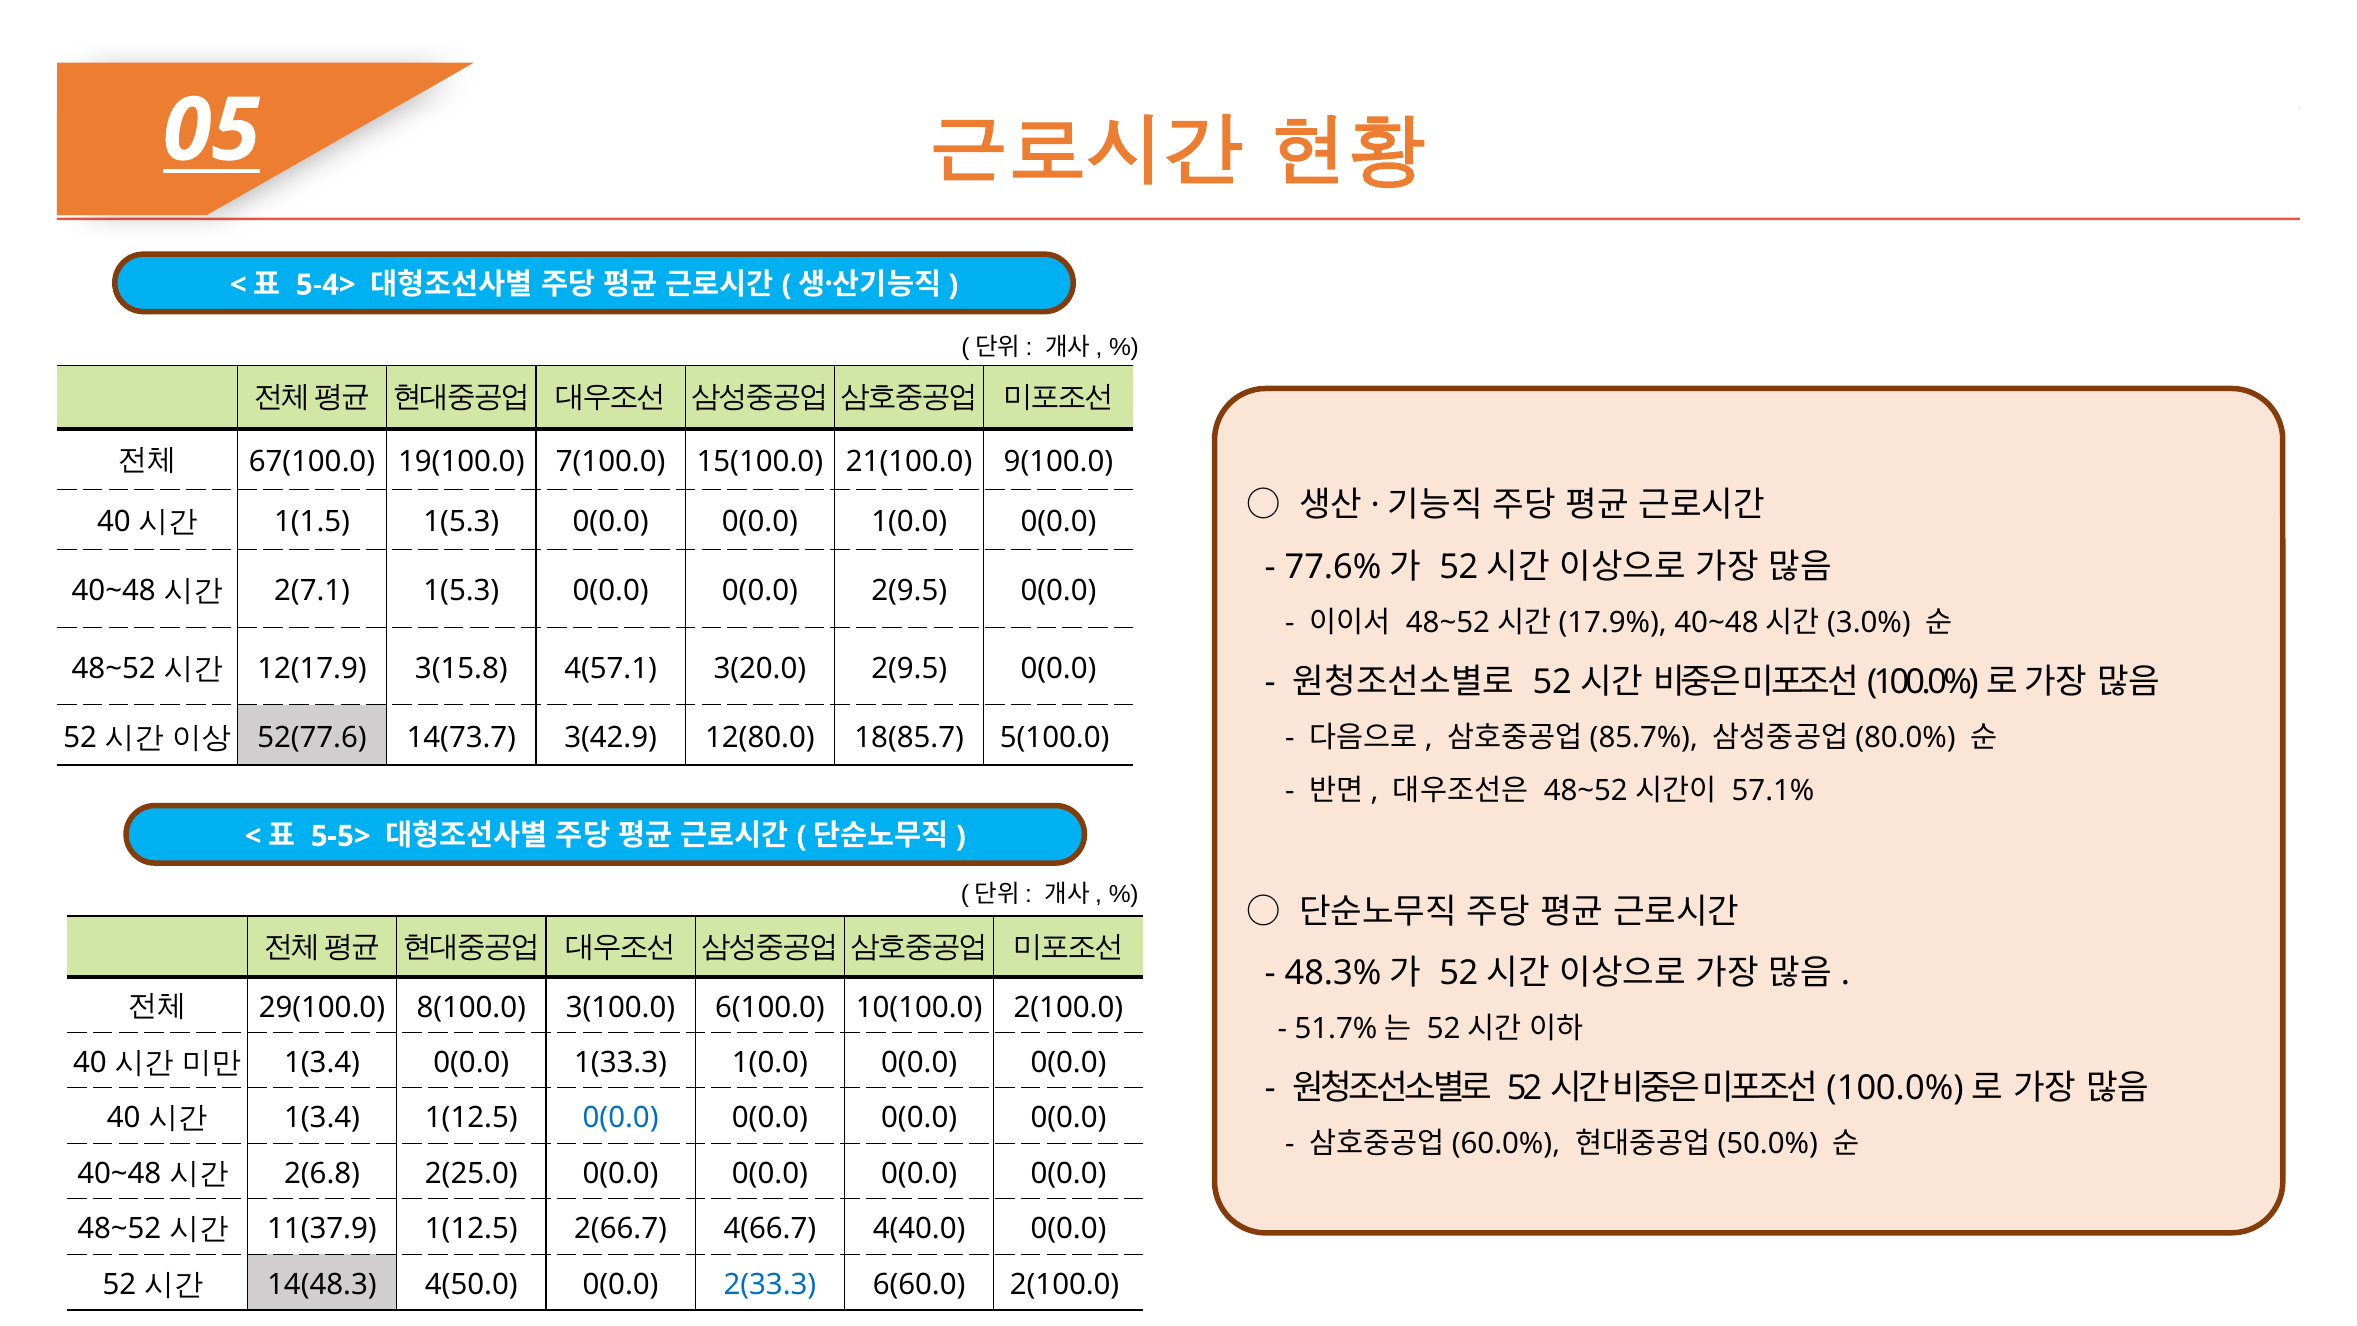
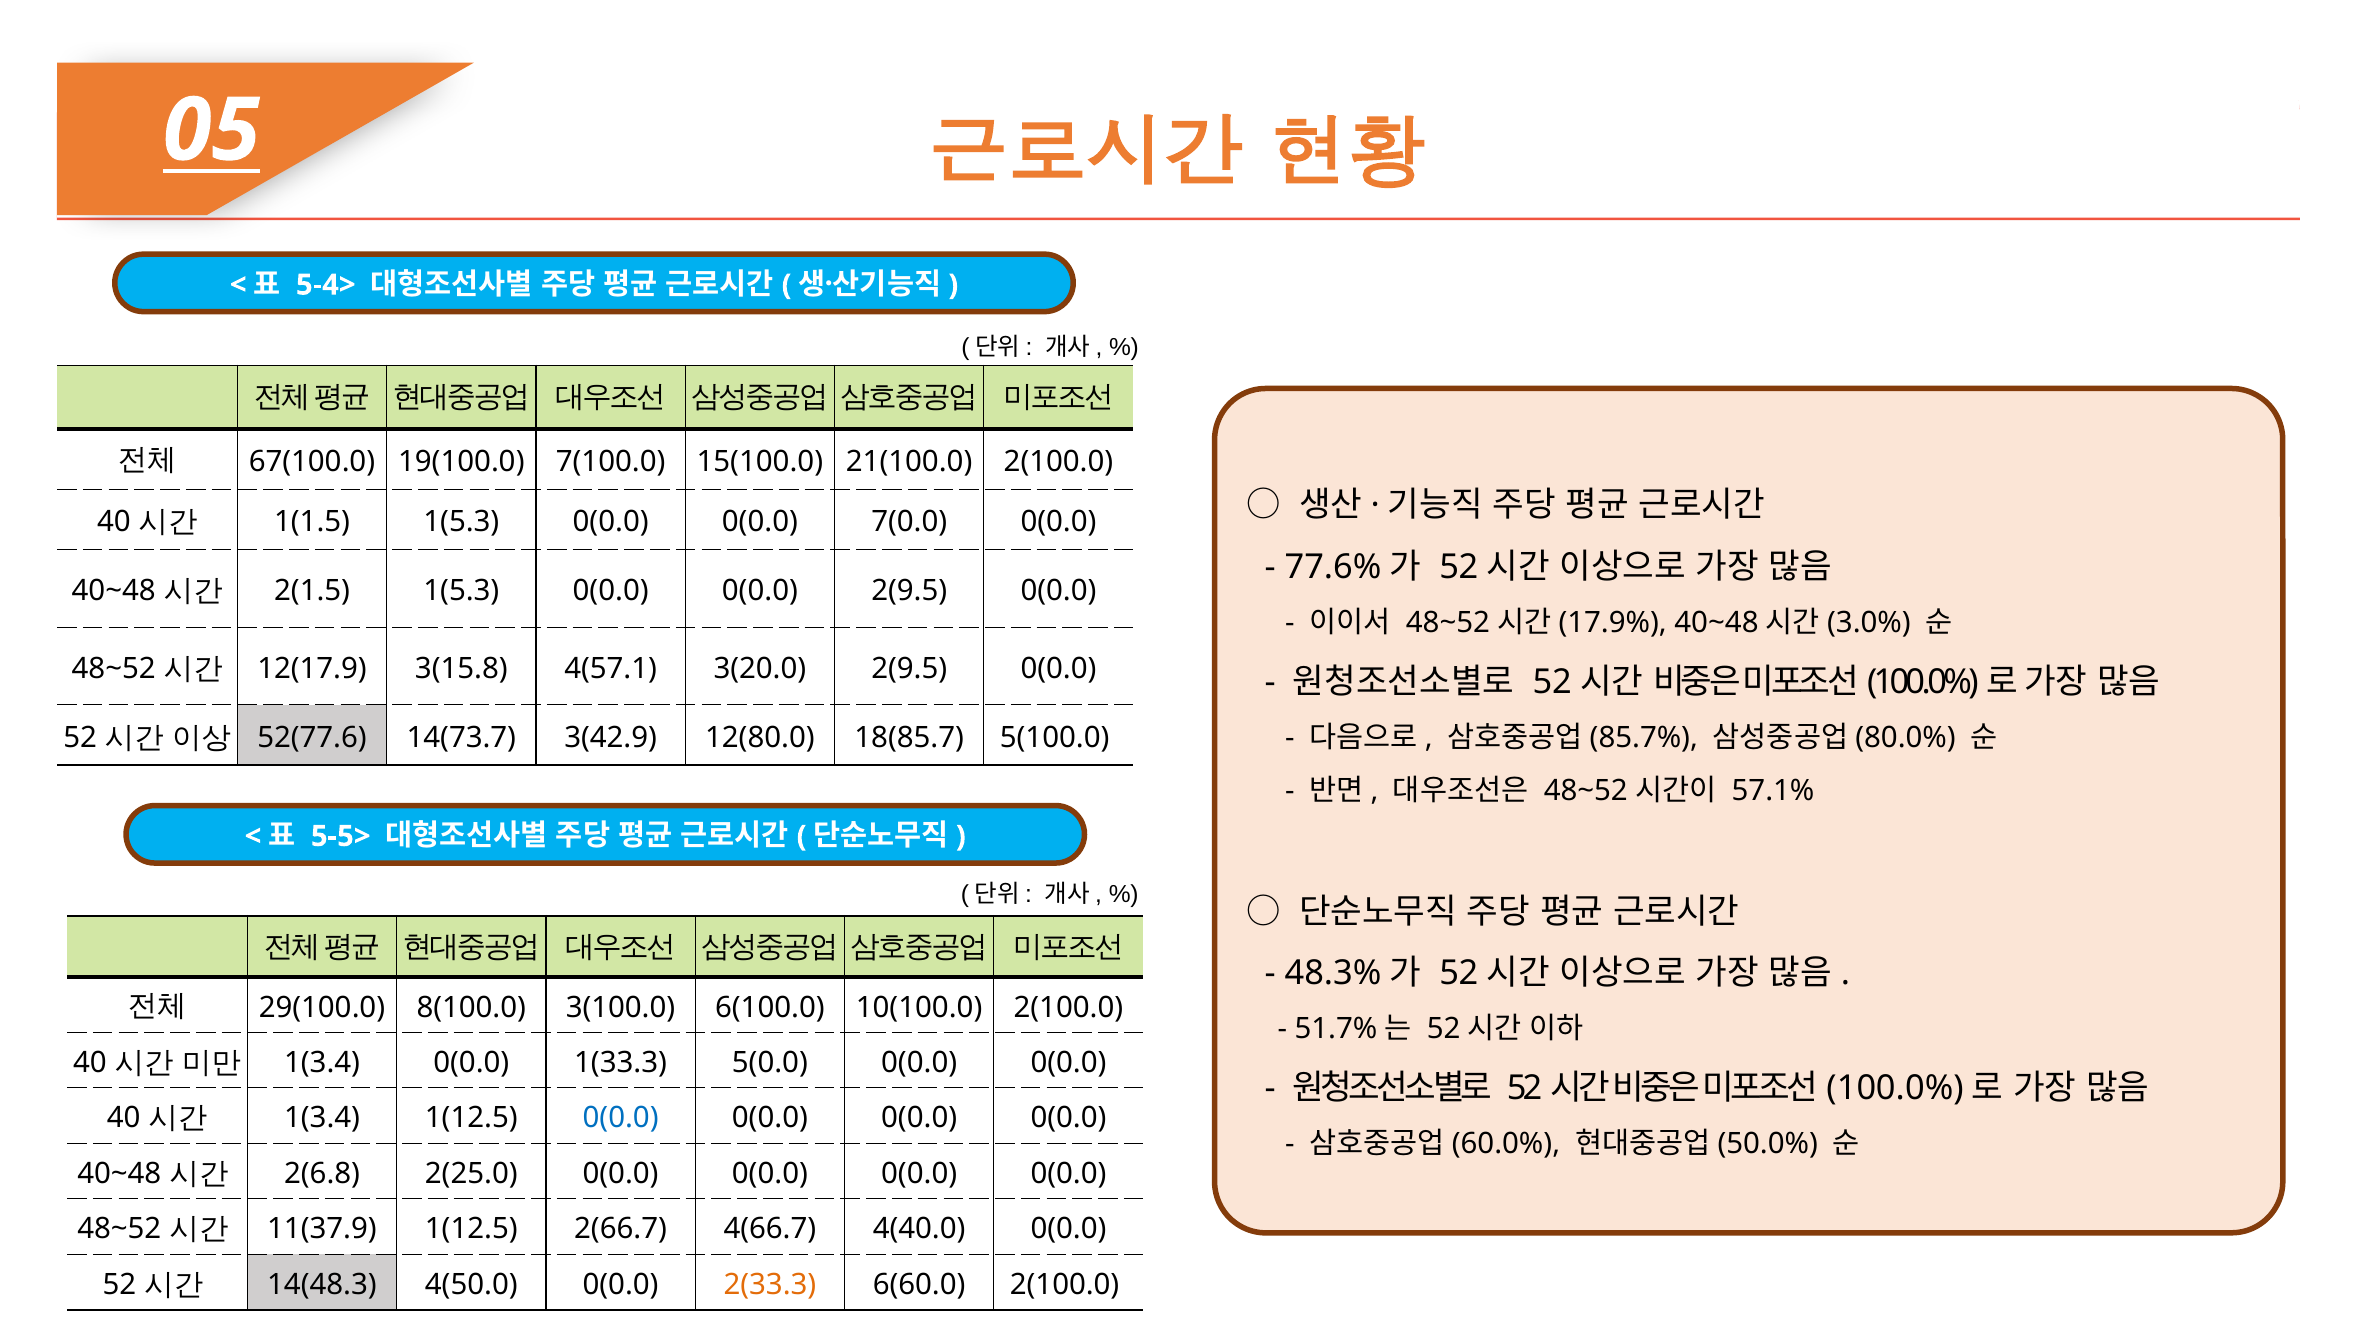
21(100.0 9(100.0: 9(100.0 -> 2(100.0 (1058, 462)
0(0.0 1(0.0: 1(0.0 -> 7(0.0 (909, 522)
2(7.1: 2(7.1 -> 2(1.5 (312, 591)
1(33.3 1(0.0: 1(0.0 -> 5(0.0 (770, 1063)
2(33.3 colour: blue -> orange (770, 1284)
